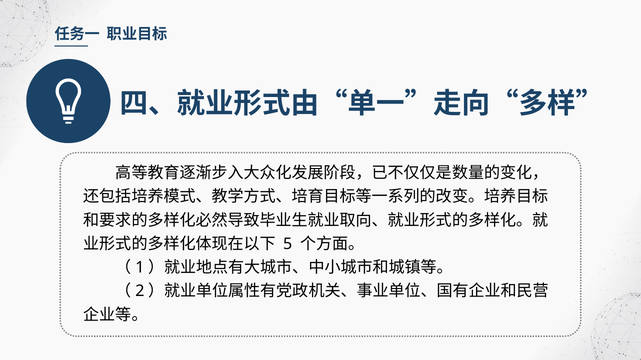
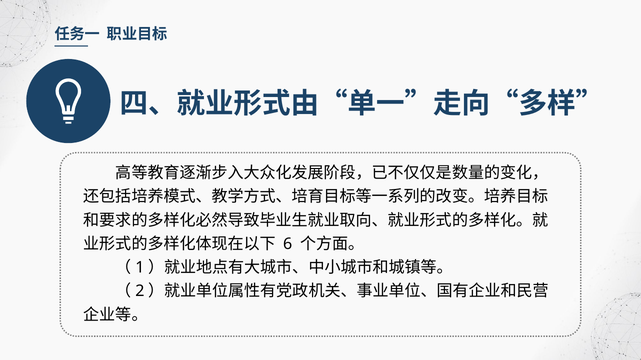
5: 5 -> 6 (288, 244)
